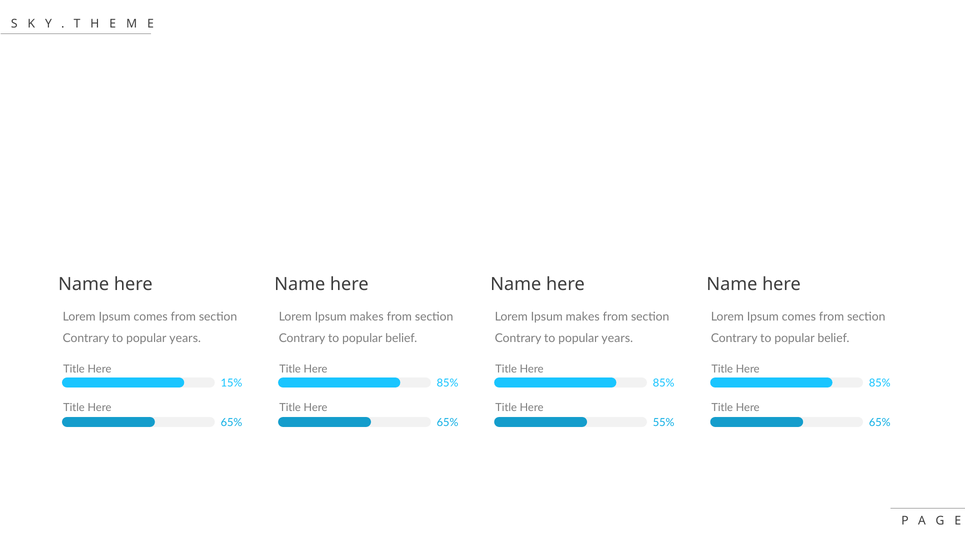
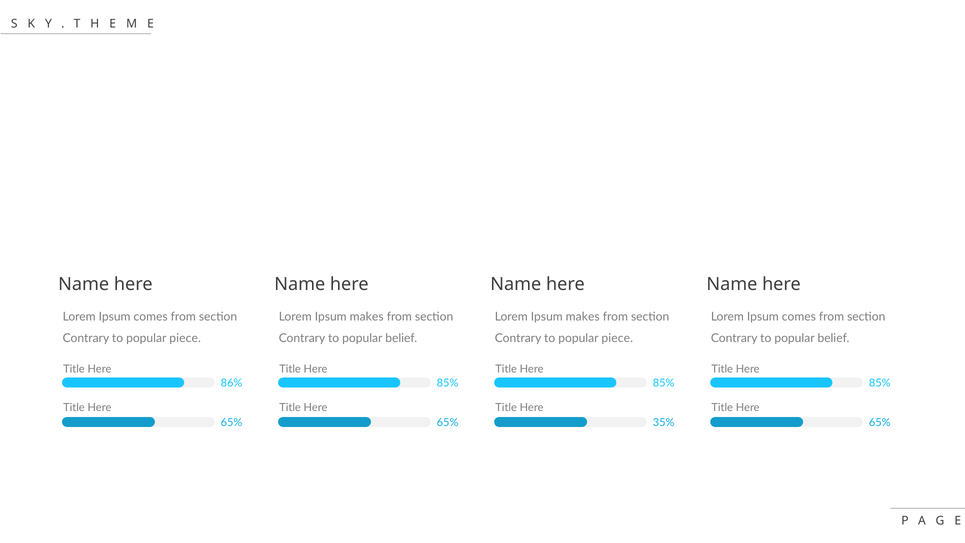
years: years -> piece (185, 338)
years: years -> piece (617, 338)
15%: 15% -> 86% (231, 383)
55%: 55% -> 35% (664, 422)
